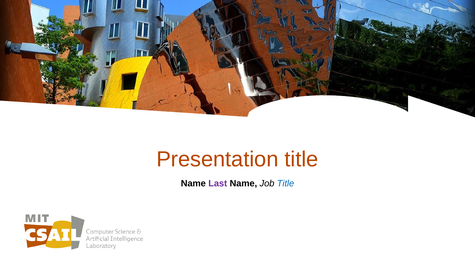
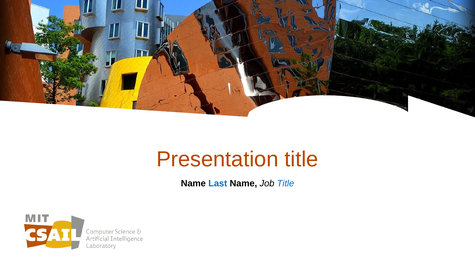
Last colour: purple -> blue (218, 184)
